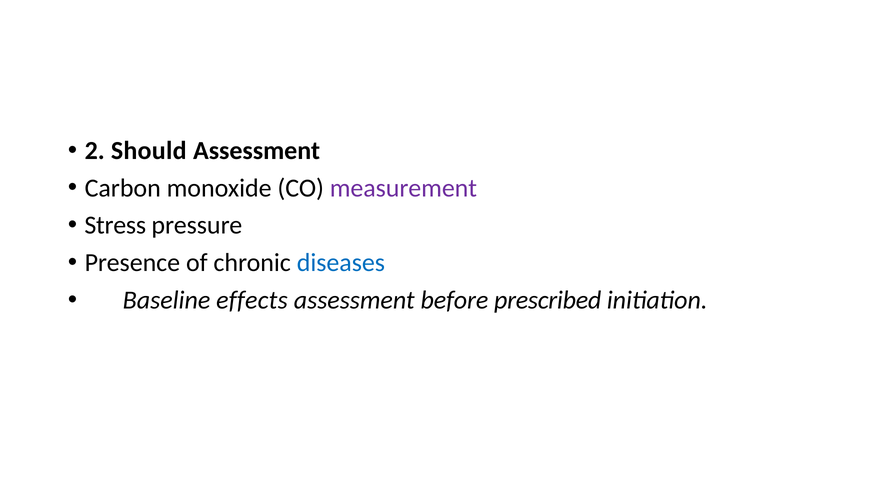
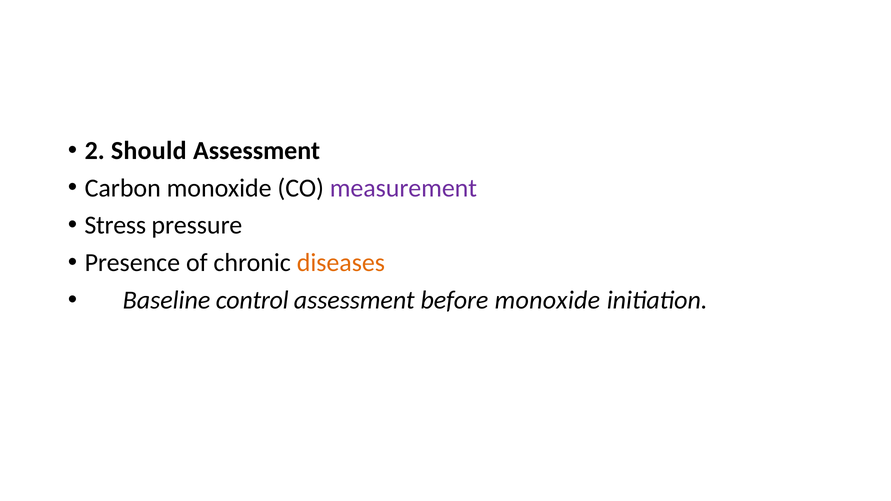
diseases colour: blue -> orange (341, 263)
effects: effects -> control (252, 300)
before prescribed: prescribed -> monoxide (547, 300)
